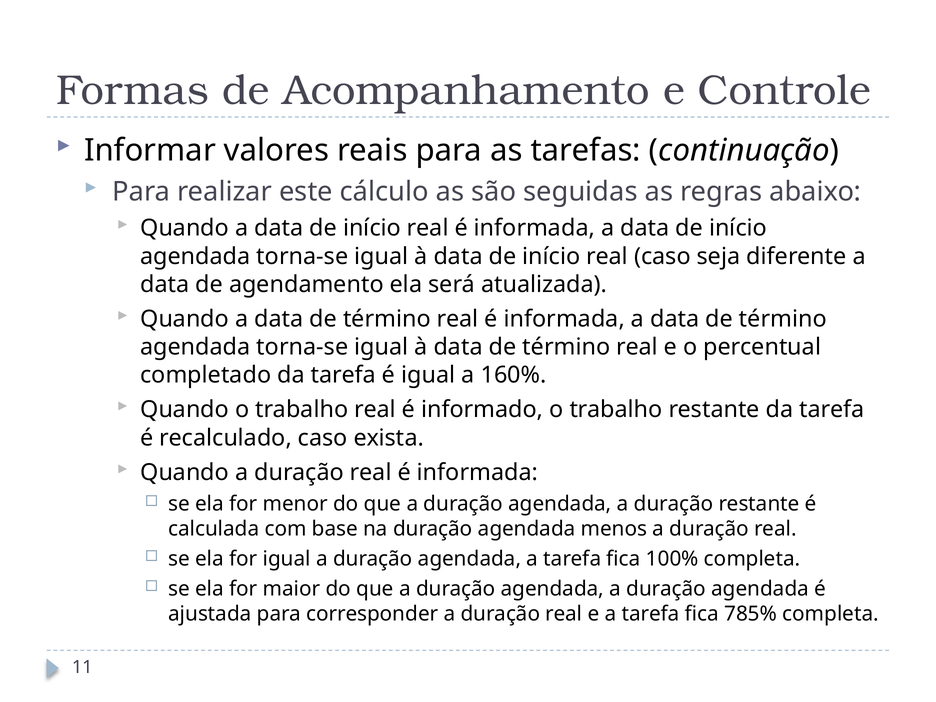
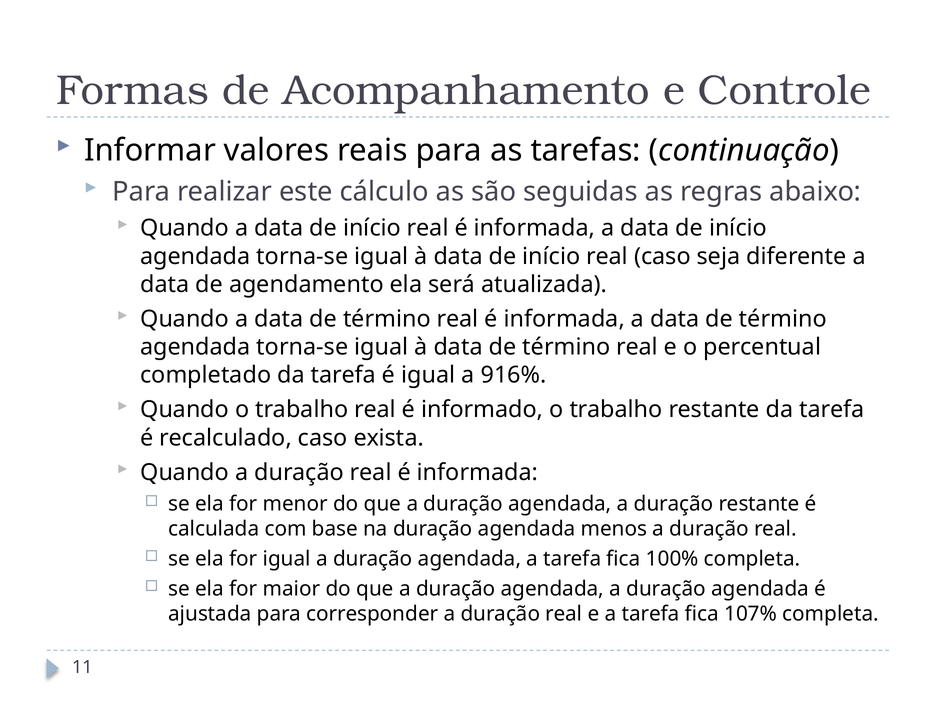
160%: 160% -> 916% (514, 375)
785%: 785% -> 107% (751, 614)
